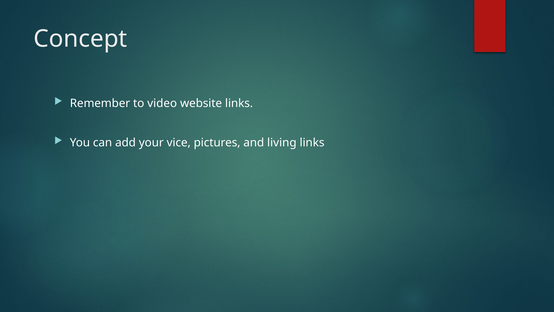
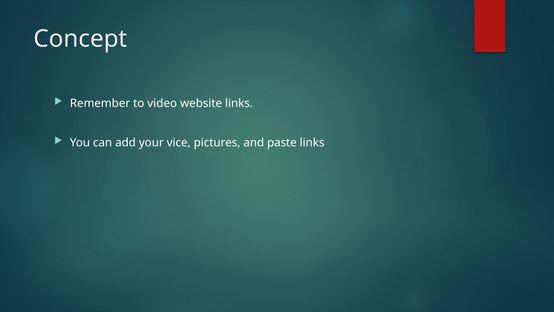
living: living -> paste (282, 142)
